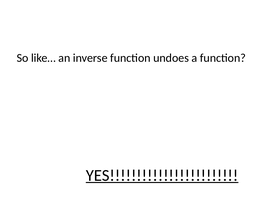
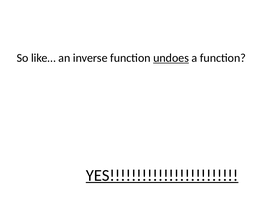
undoes underline: none -> present (171, 58)
